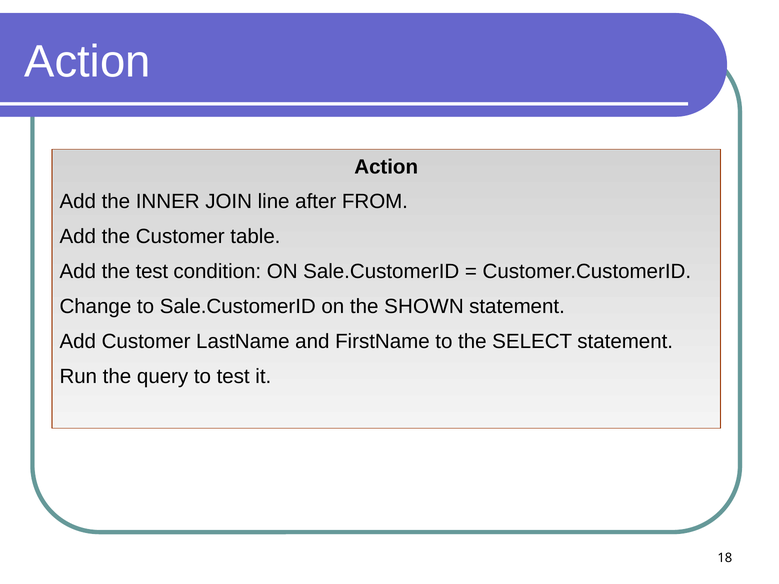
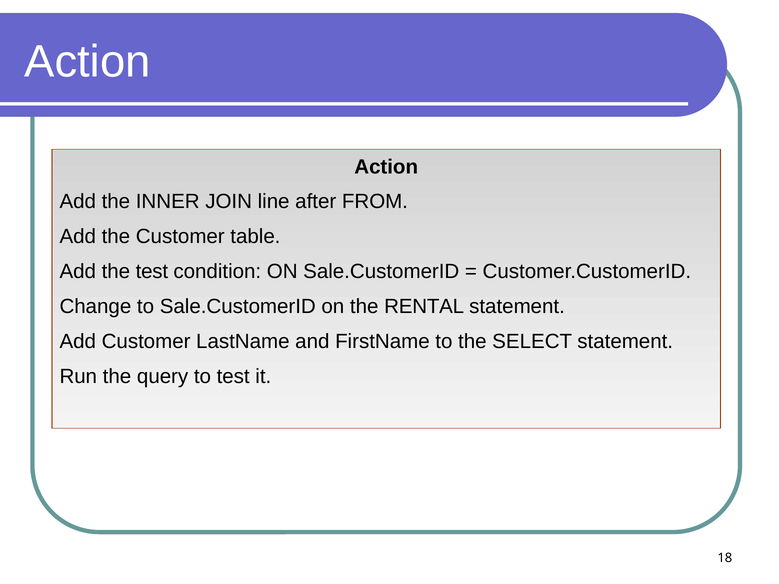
SHOWN: SHOWN -> RENTAL (424, 307)
